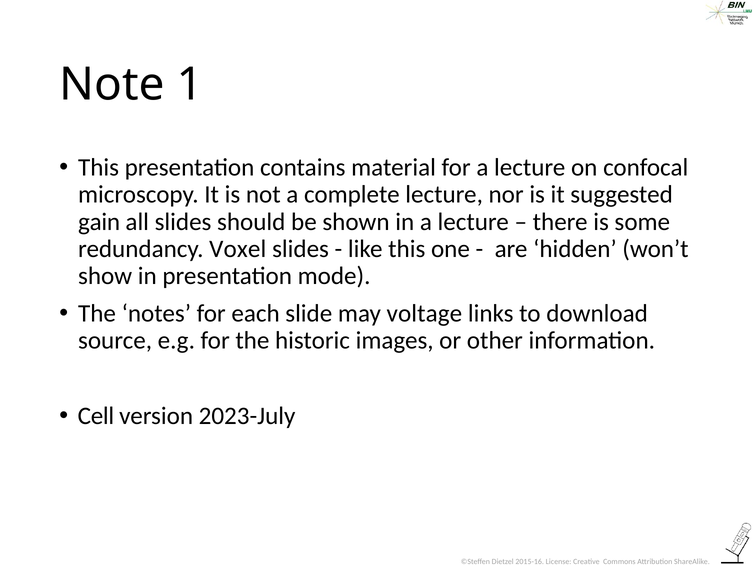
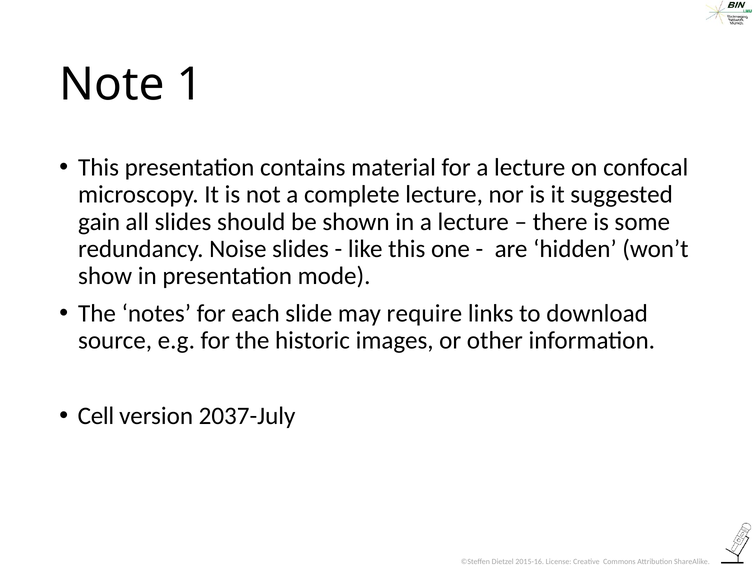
Voxel: Voxel -> Noise (238, 249)
voltage: voltage -> require (424, 313)
2023-July: 2023-July -> 2037-July (247, 416)
